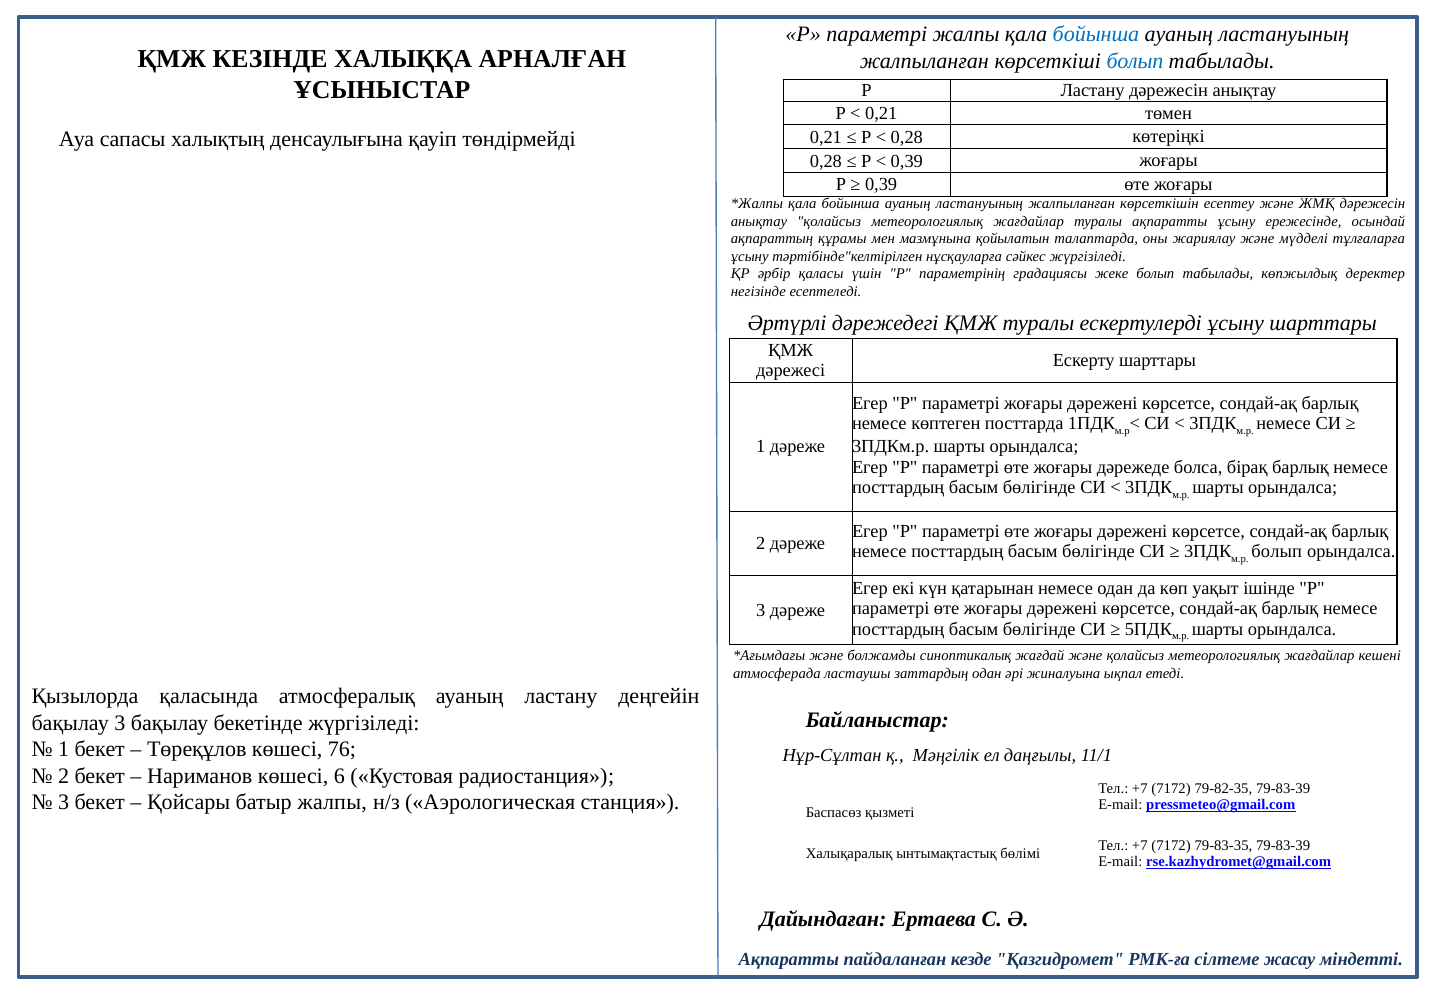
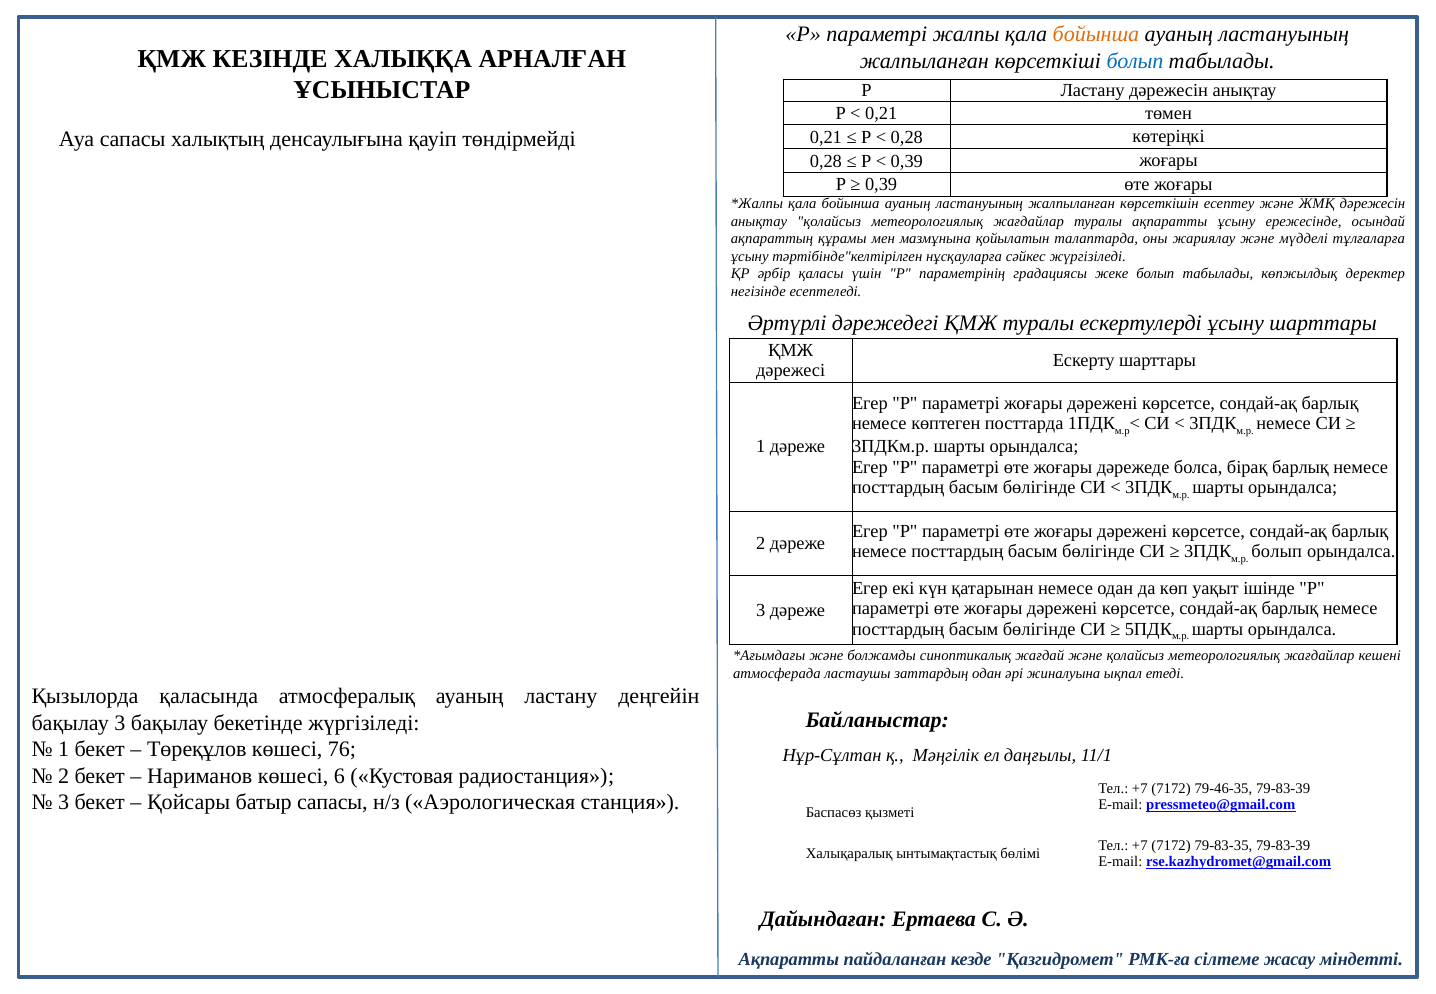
бойынша colour: blue -> orange (1096, 35)
79-82-35: 79-82-35 -> 79-46-35 (1223, 788)
батыр жалпы: жалпы -> сапасы (332, 803)
